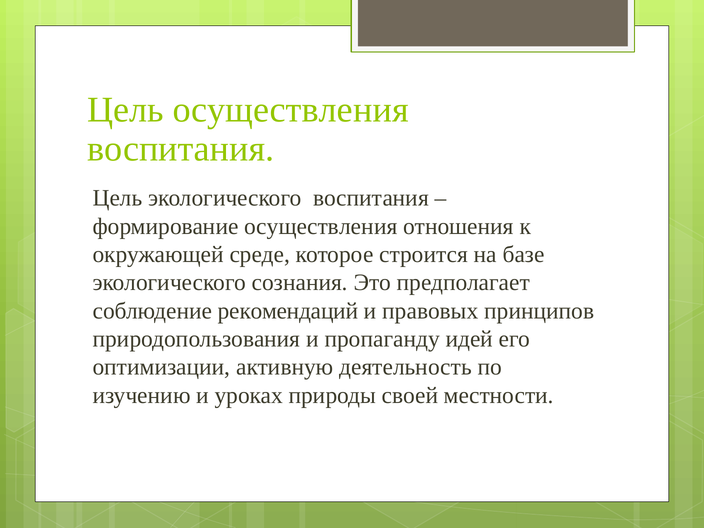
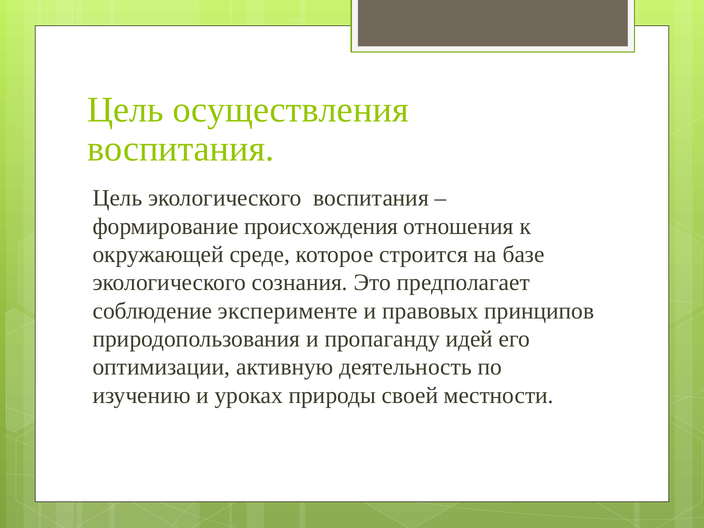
формирование осуществления: осуществления -> происхождения (321, 226)
рекомендаций: рекомендаций -> эксперименте (288, 311)
